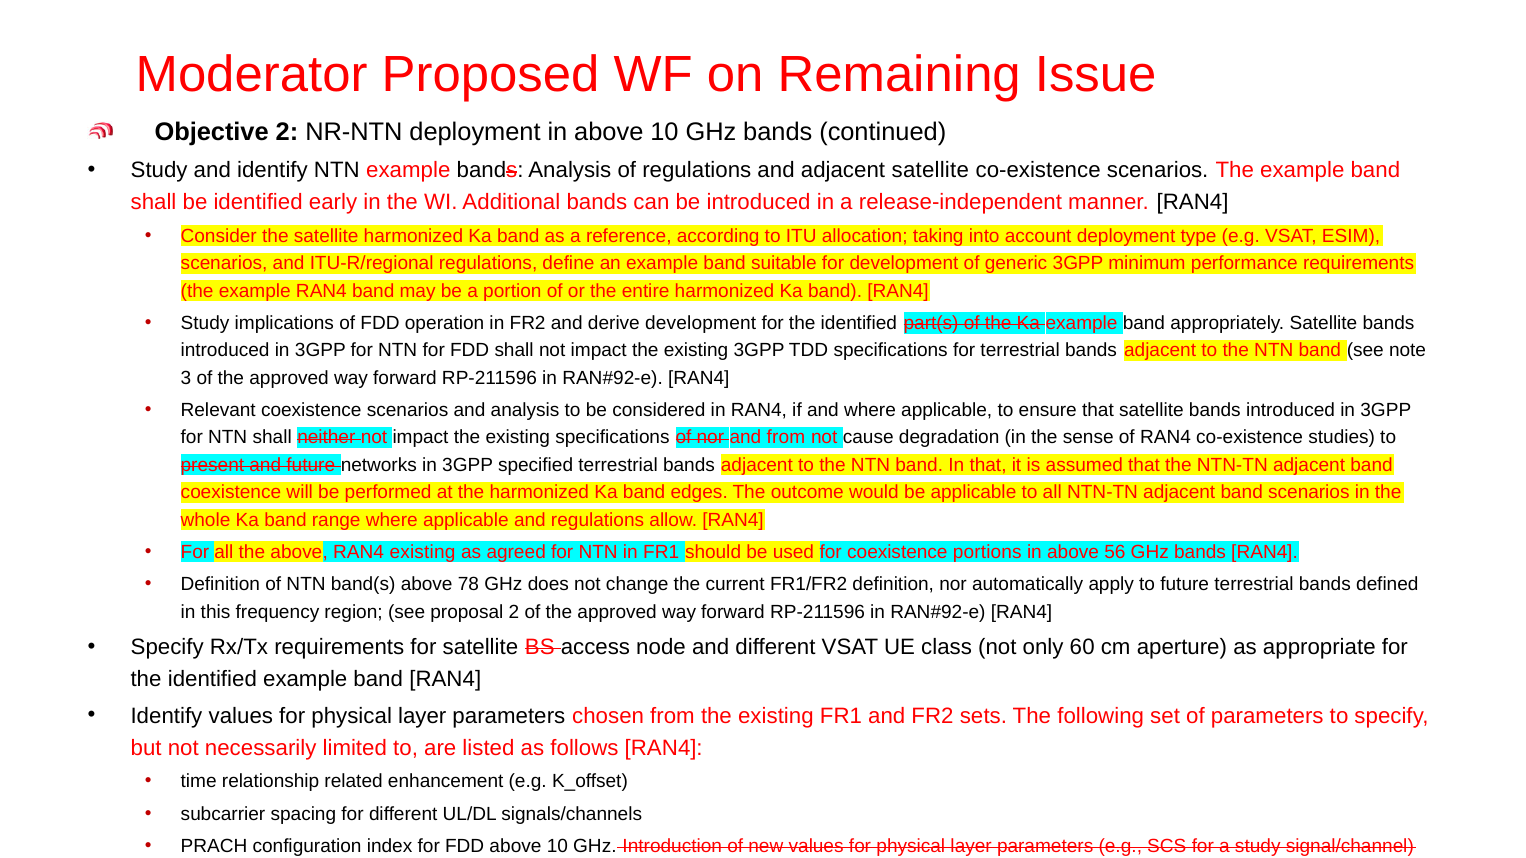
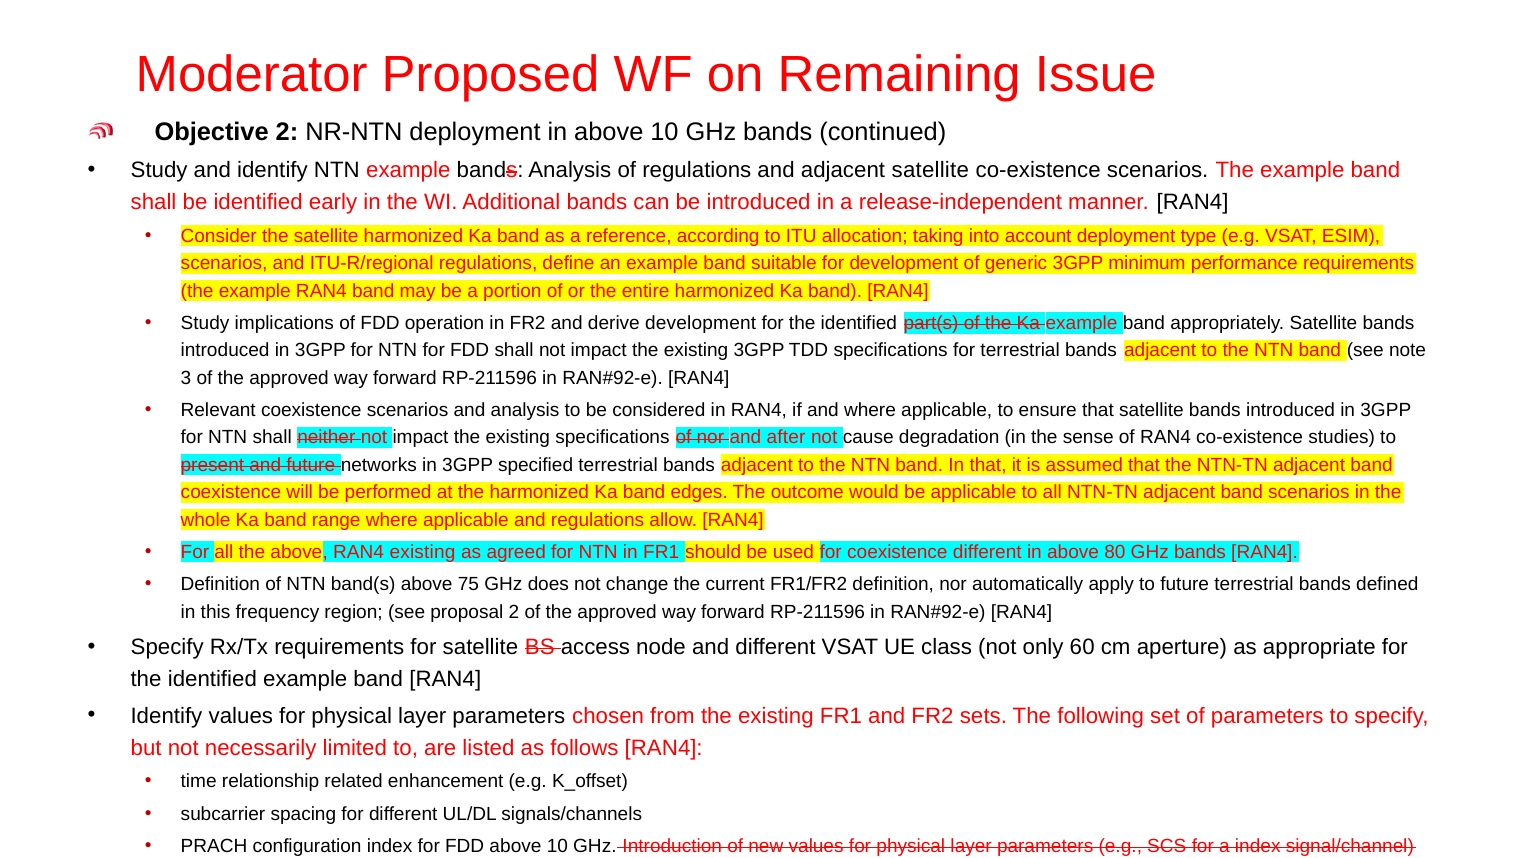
and from: from -> after (786, 438)
coexistence portions: portions -> different (987, 552)
56: 56 -> 80 (1115, 552)
78: 78 -> 75 (468, 585)
a study: study -> index (1258, 846)
